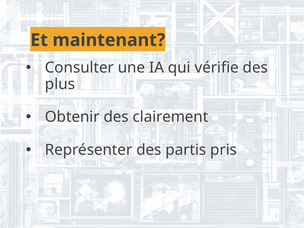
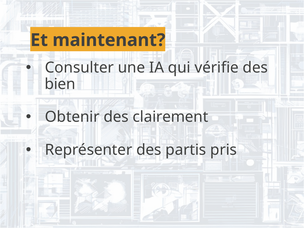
plus: plus -> bien (60, 84)
